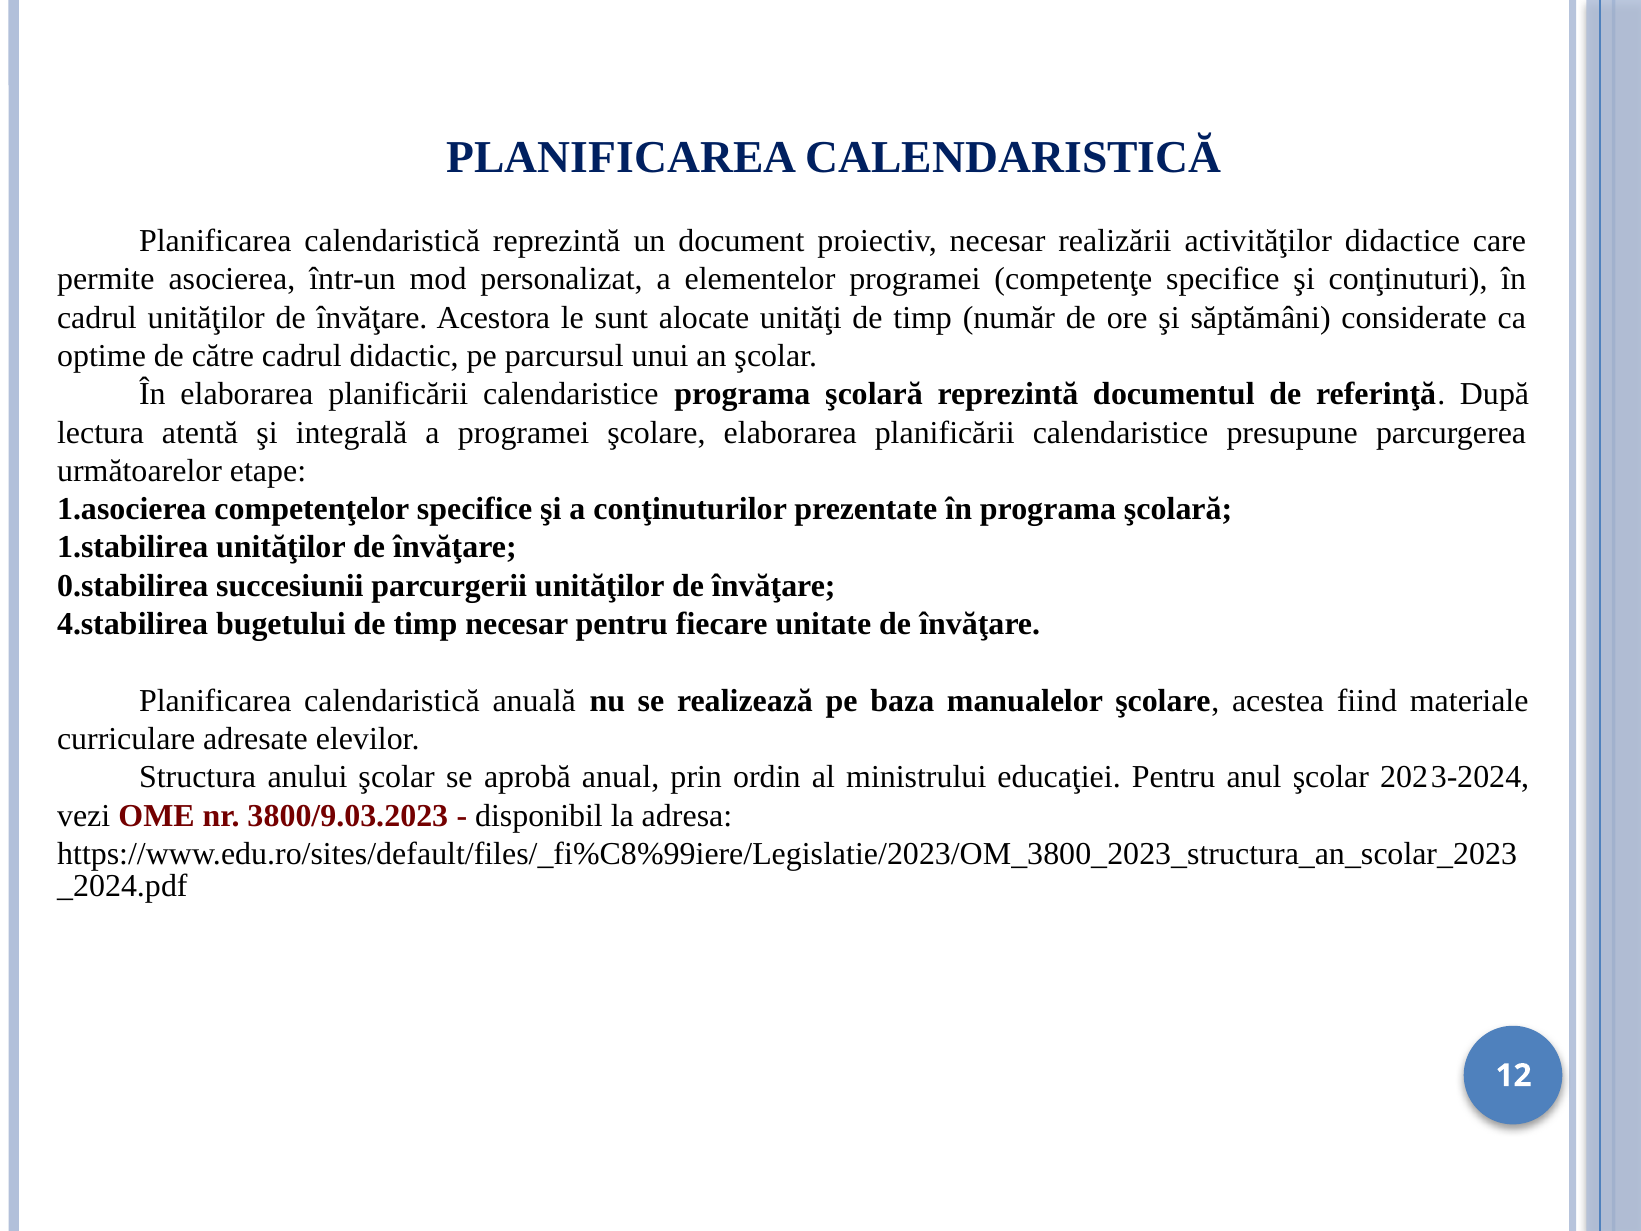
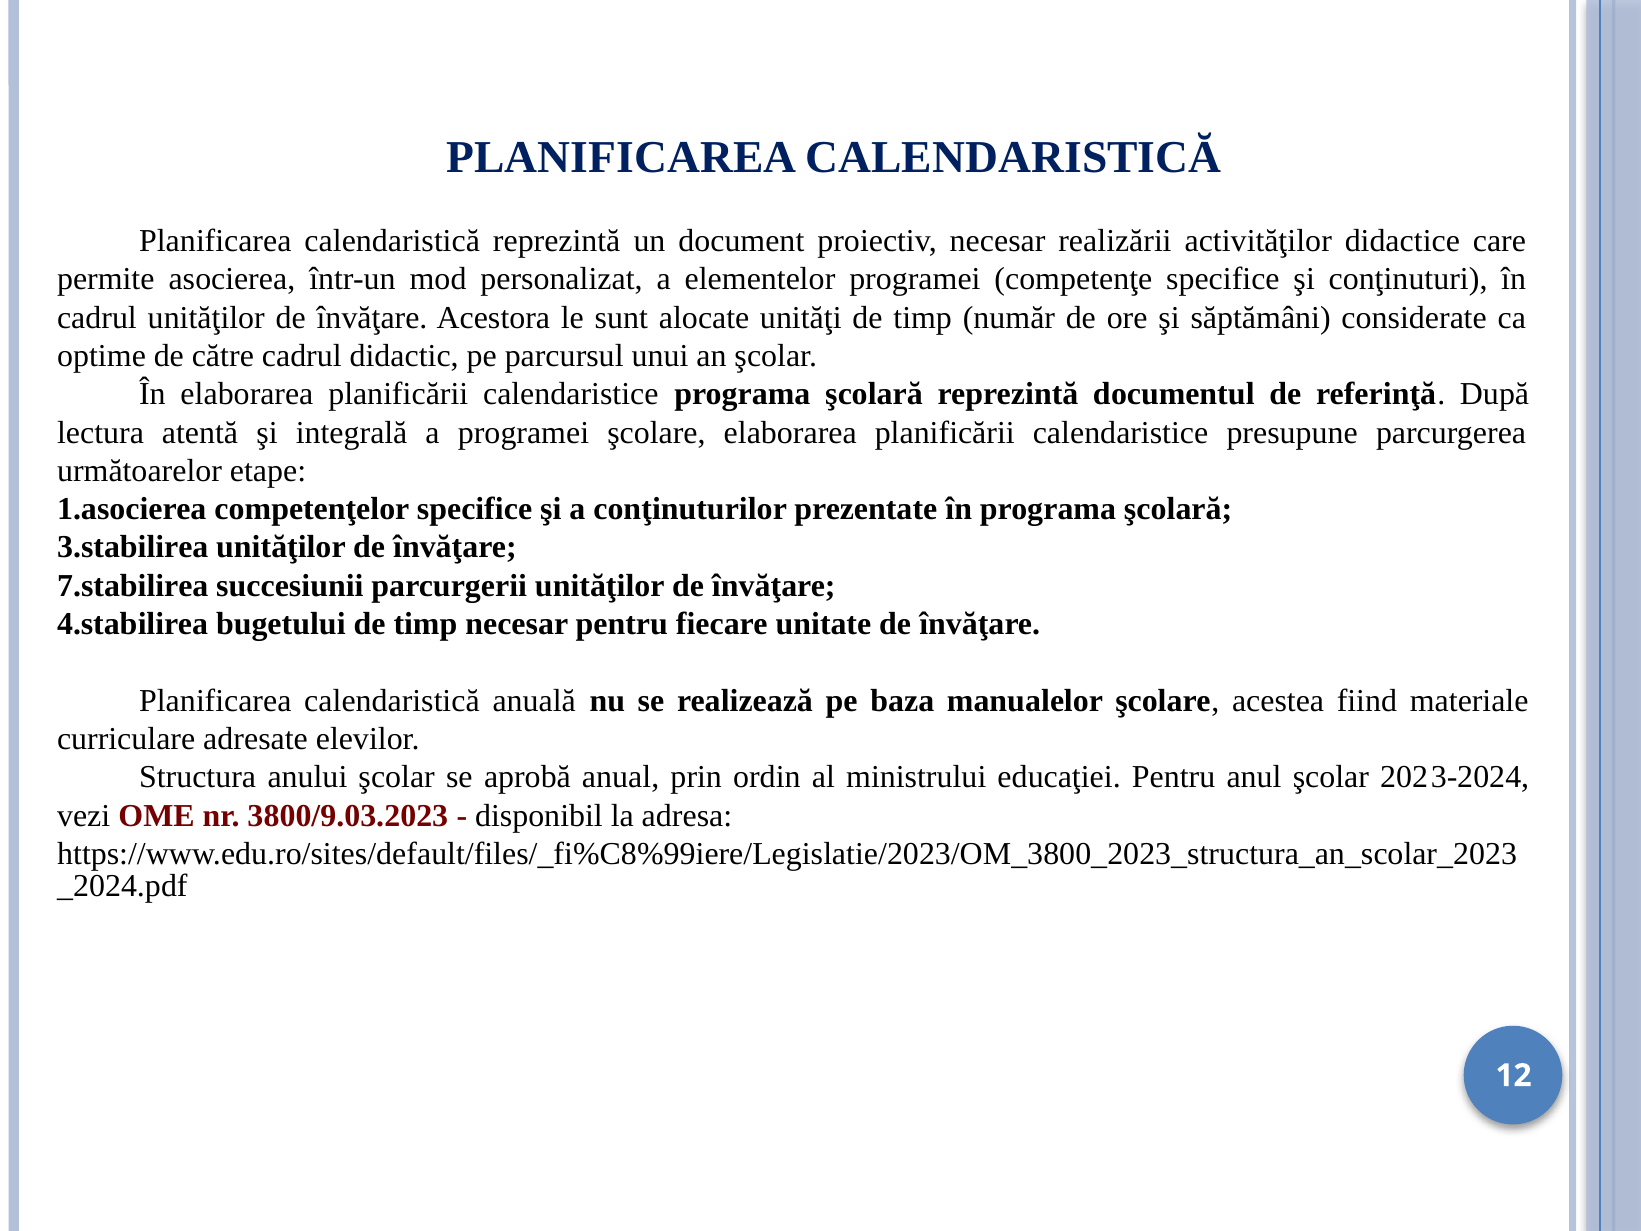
1.stabilirea: 1.stabilirea -> 3.stabilirea (133, 547)
0.stabilirea: 0.stabilirea -> 7.stabilirea (133, 586)
